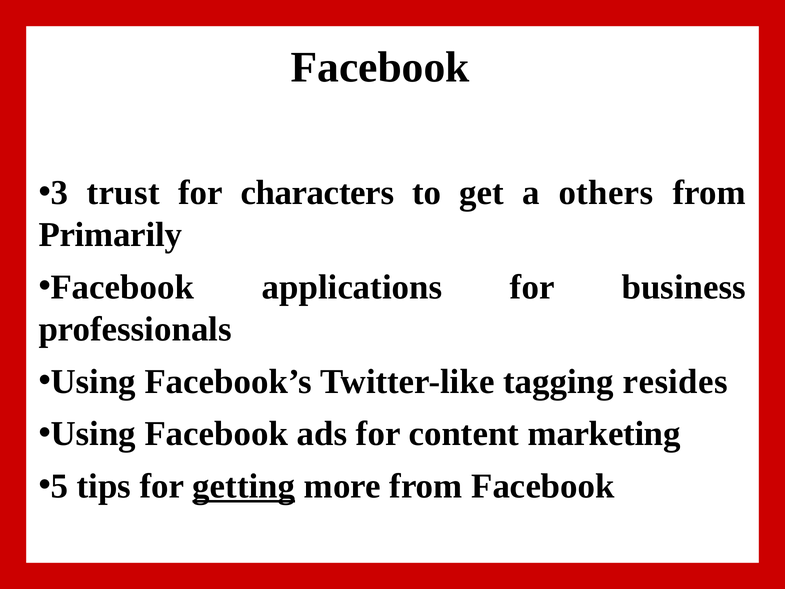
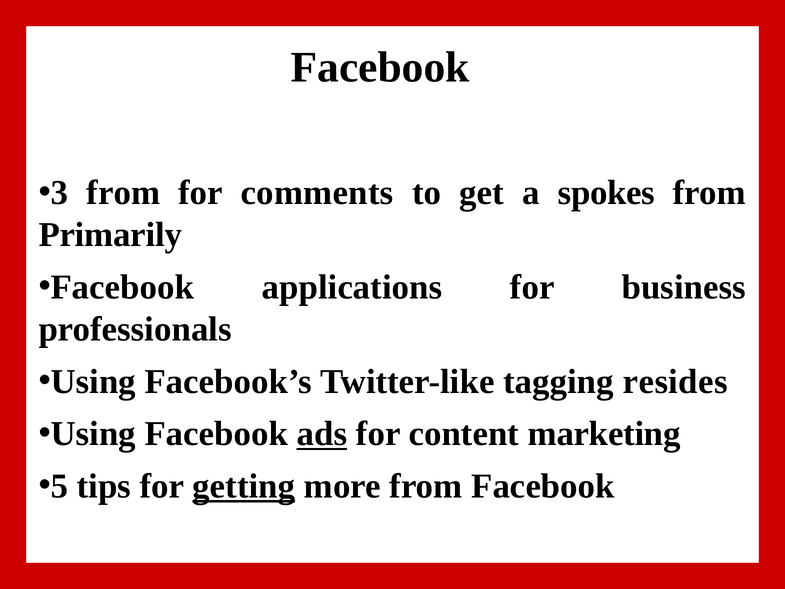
trust: trust -> from (123, 193)
characters: characters -> comments (317, 193)
others: others -> spokes (606, 193)
ads underline: none -> present (322, 434)
